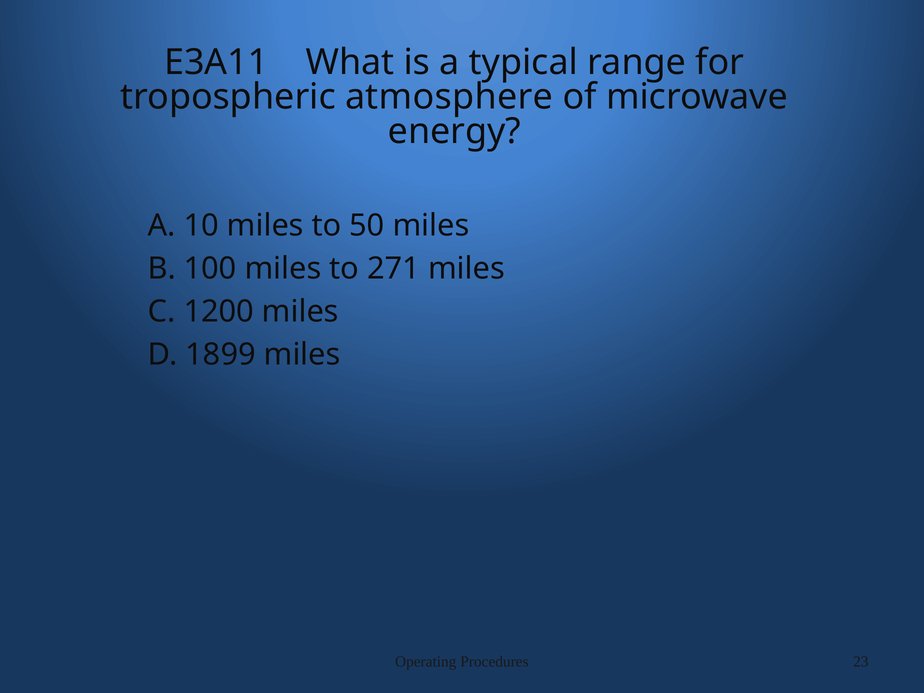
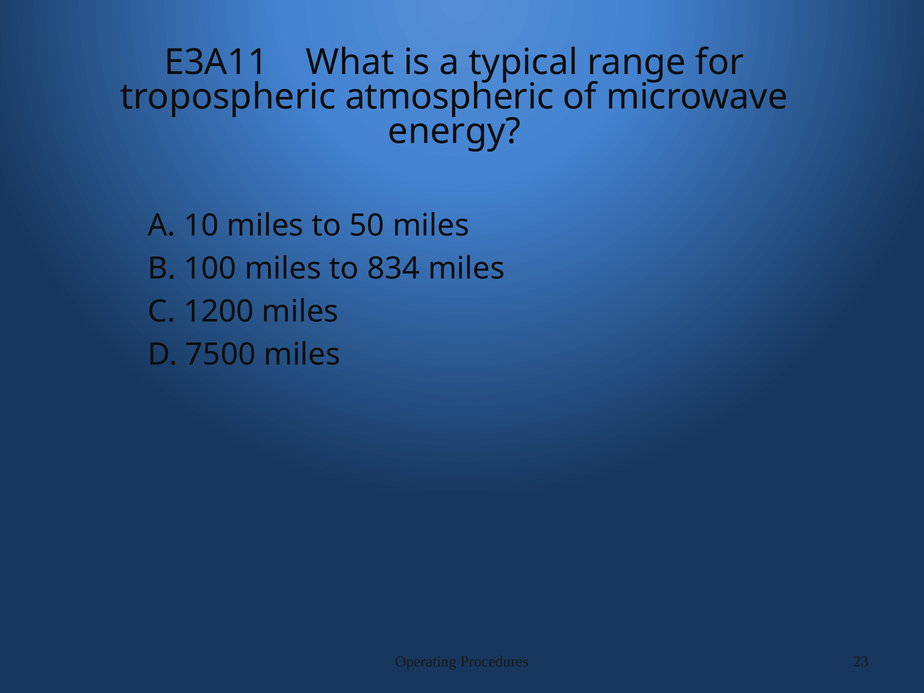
atmosphere: atmosphere -> atmospheric (449, 97)
271: 271 -> 834 (394, 269)
1899: 1899 -> 7500 (221, 355)
